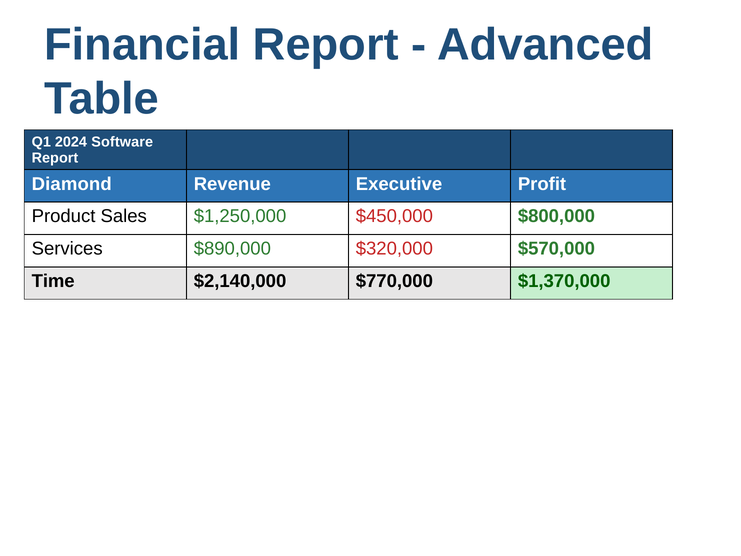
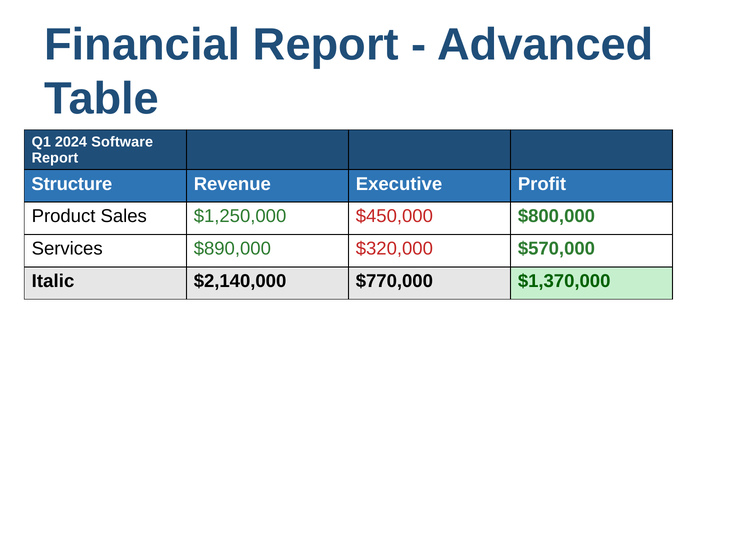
Diamond: Diamond -> Structure (72, 184)
Time: Time -> Italic (53, 281)
